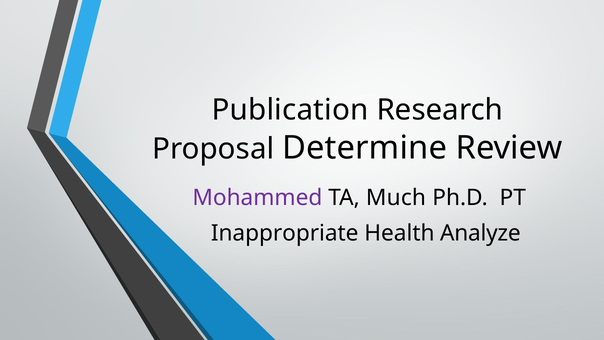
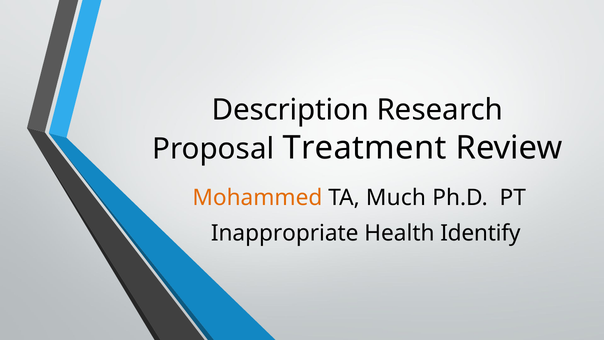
Publication: Publication -> Description (290, 110)
Determine: Determine -> Treatment (365, 148)
Mohammed colour: purple -> orange (257, 198)
Analyze: Analyze -> Identify (480, 233)
